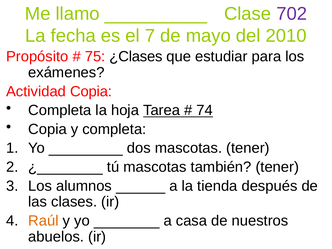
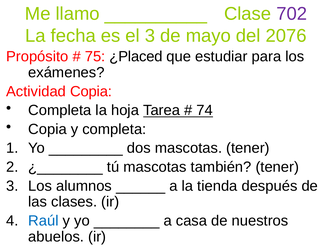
el 7: 7 -> 3 (150, 36)
2010: 2010 -> 2076 (286, 36)
¿Clases: ¿Clases -> ¿Placed (136, 57)
Raúl colour: orange -> blue (43, 221)
